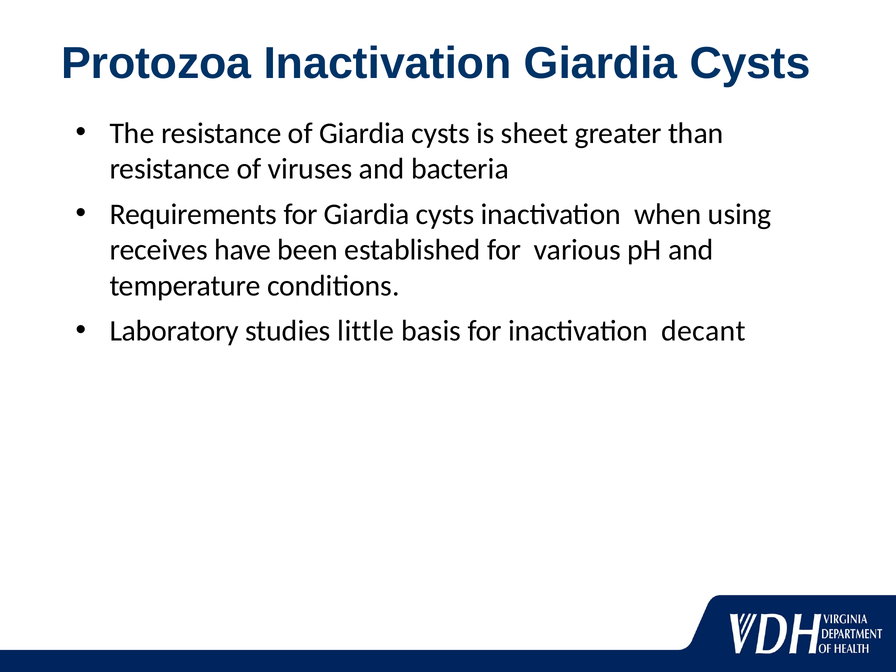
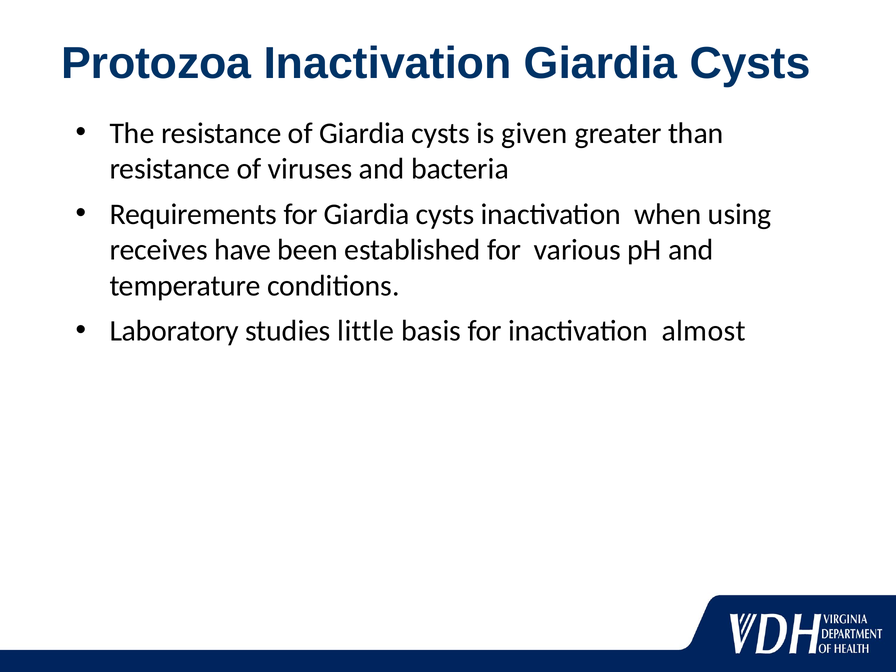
sheet: sheet -> given (534, 133)
decant: decant -> almost (704, 331)
